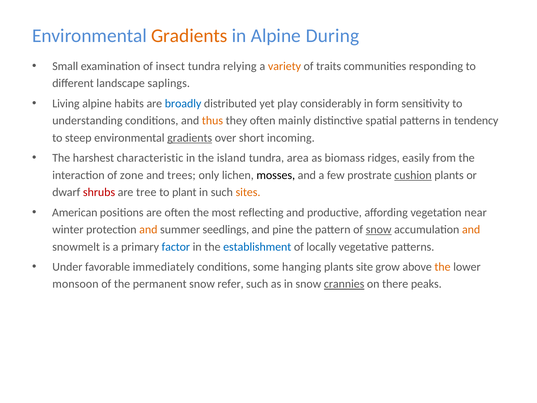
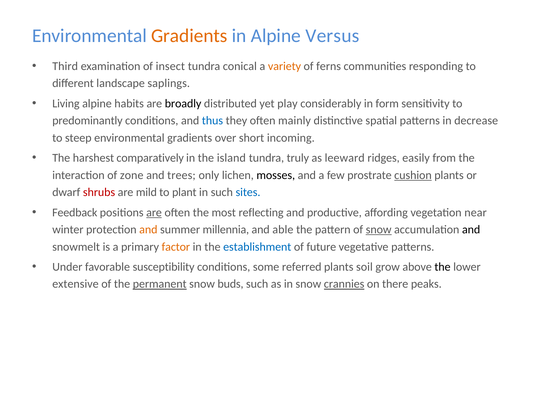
During: During -> Versus (332, 36)
Small: Small -> Third (65, 66)
relying: relying -> conical (240, 66)
traits: traits -> ferns (329, 66)
broadly colour: blue -> black (183, 103)
understanding: understanding -> predominantly (87, 121)
thus colour: orange -> blue (212, 121)
tendency: tendency -> decrease (476, 121)
gradients underline: present -> none (190, 138)
characteristic: characteristic -> comparatively (150, 158)
area: area -> truly (298, 158)
biomass: biomass -> leeward (345, 158)
tree: tree -> mild (146, 192)
sites colour: orange -> blue (248, 192)
American: American -> Feedback (75, 212)
are underline: none -> present (154, 212)
seedlings: seedlings -> millennia (226, 229)
pine: pine -> able (283, 229)
and colour: orange -> black (471, 229)
factor colour: blue -> orange (176, 247)
locally: locally -> future (321, 247)
immediately: immediately -> susceptibility (164, 267)
hanging: hanging -> referred (302, 267)
site: site -> soil (364, 267)
the colour: orange -> black (443, 267)
monsoon: monsoon -> extensive (75, 284)
permanent underline: none -> present (160, 284)
refer: refer -> buds (231, 284)
